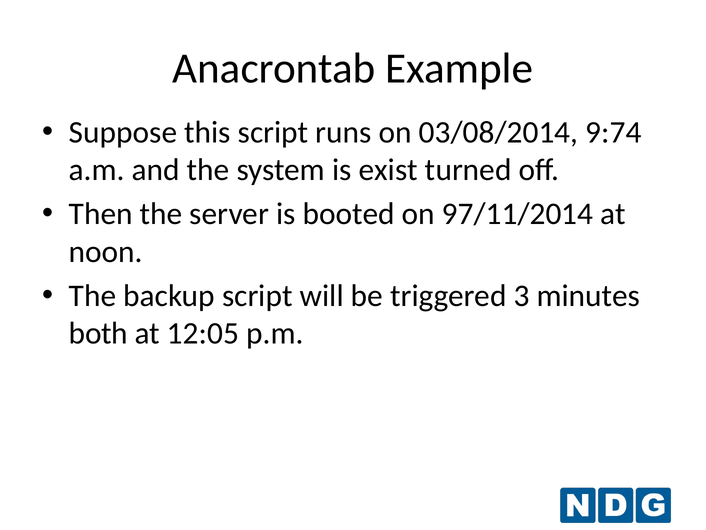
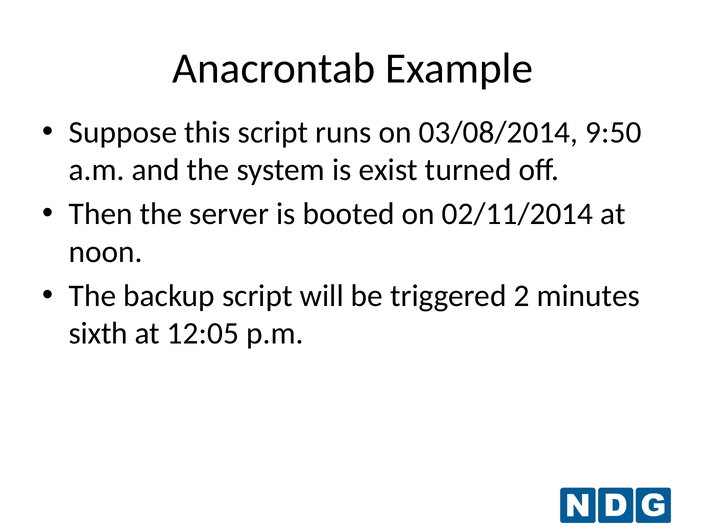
9:74: 9:74 -> 9:50 (613, 132)
97/11/2014: 97/11/2014 -> 02/11/2014 (518, 214)
3: 3 -> 2 (522, 296)
both: both -> sixth (98, 333)
